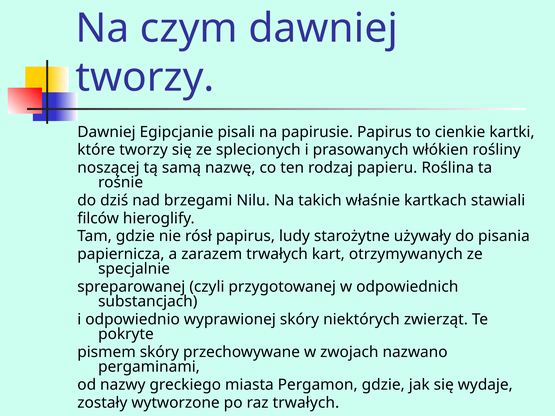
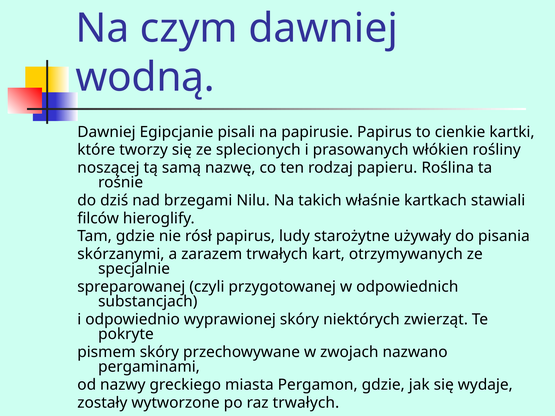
tworzy: tworzy -> wodną (145, 77)
papiernicza: papiernicza -> skórzanymi (121, 254)
